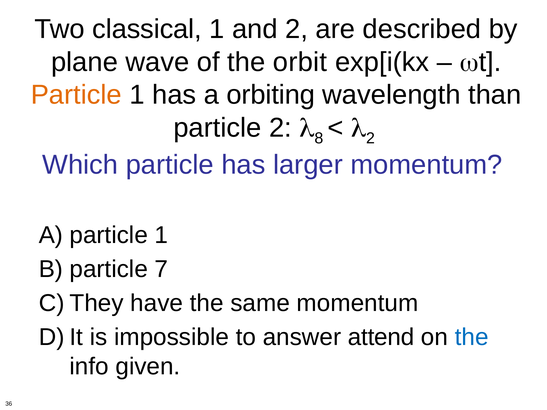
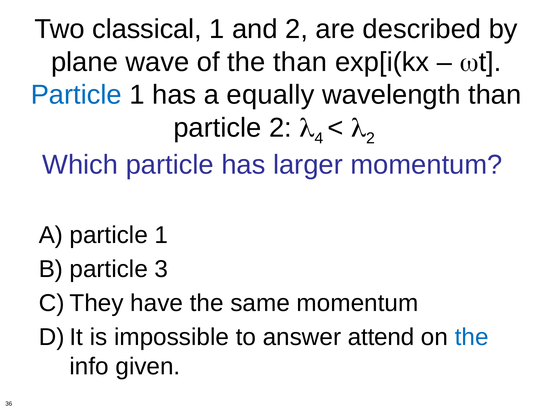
the orbit: orbit -> than (300, 62)
Particle colour: orange -> blue (76, 95)
orbiting: orbiting -> equally (271, 95)
8: 8 -> 4 (319, 138)
7: 7 -> 3 (161, 269)
